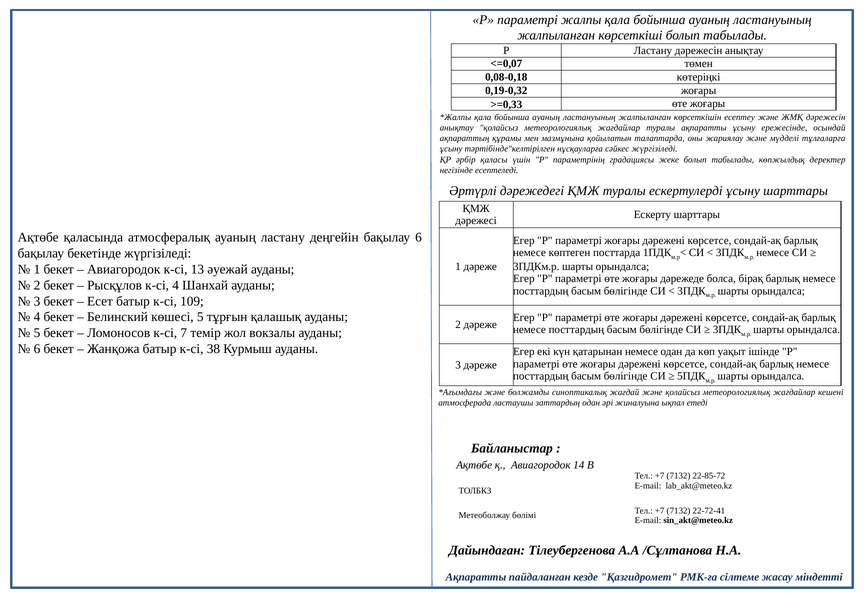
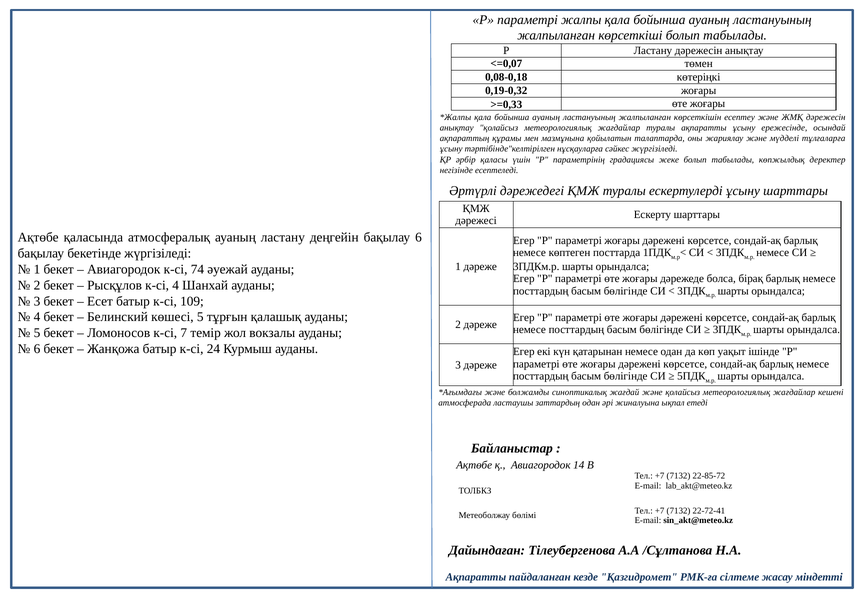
13: 13 -> 74 (197, 269)
38: 38 -> 24 (213, 349)
